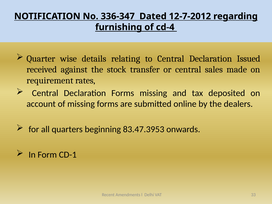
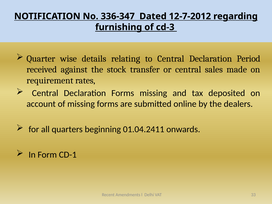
cd-4: cd-4 -> cd-3 (165, 27)
Issued: Issued -> Period (249, 59)
83.47.3953: 83.47.3953 -> 01.04.2411 (144, 129)
